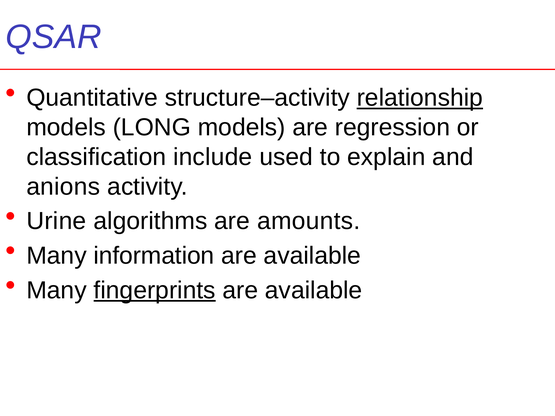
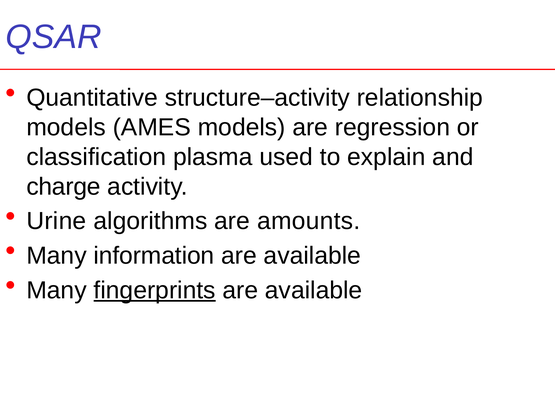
relationship underline: present -> none (420, 98)
LONG: LONG -> AMES (152, 128)
include: include -> plasma (213, 157)
anions: anions -> charge (64, 187)
